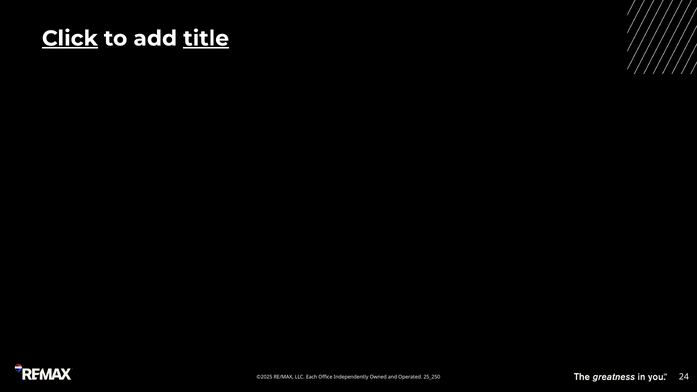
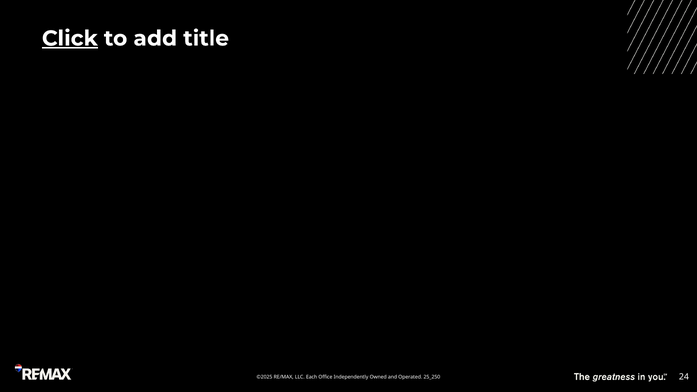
title underline: present -> none (206, 38)
